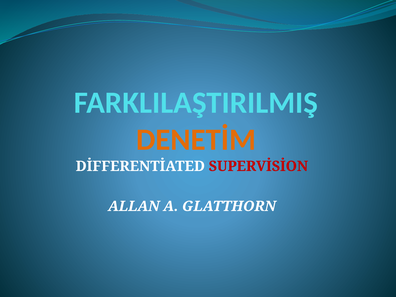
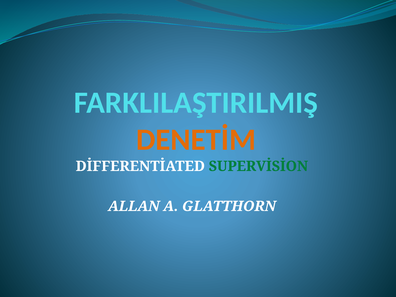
SUPERVİSİON colour: red -> green (258, 166)
